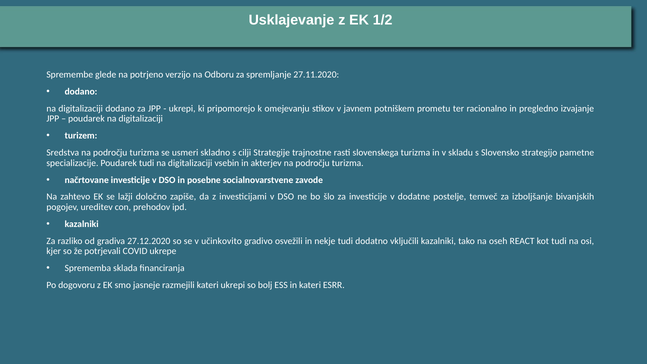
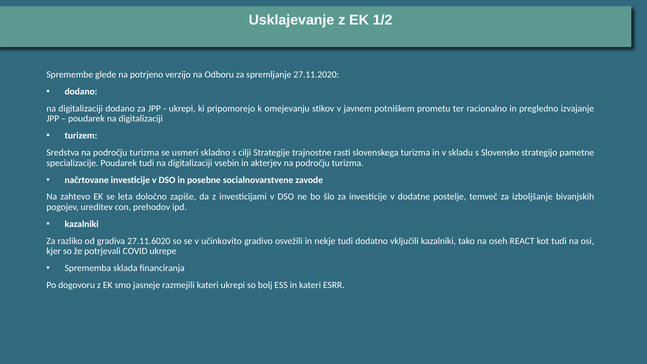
lažji: lažji -> leta (125, 197)
27.12.2020: 27.12.2020 -> 27.11.6020 (149, 241)
